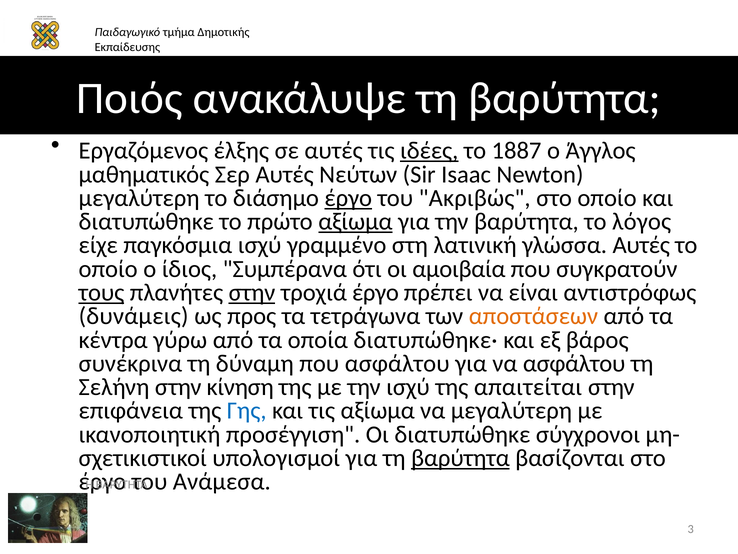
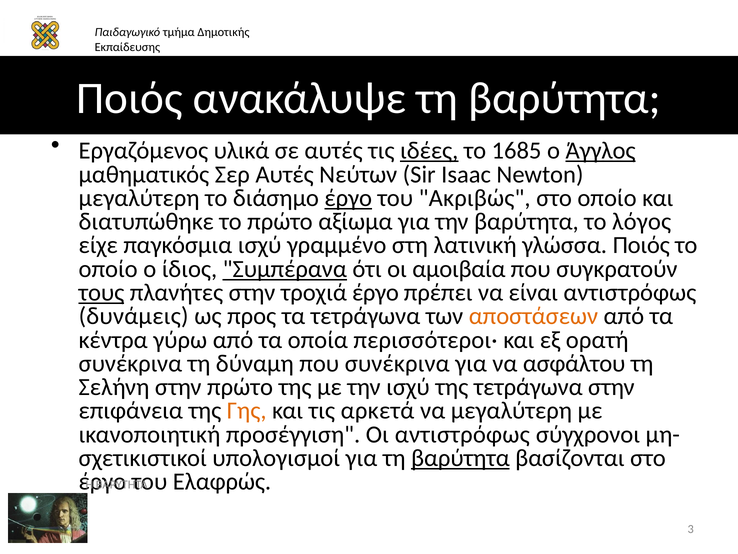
έλξης: έλξης -> υλικά (242, 151)
1887: 1887 -> 1685 (517, 151)
Άγγλος underline: none -> present (601, 151)
αξίωμα underline: present -> none (355, 222)
γλώσσα Αυτές: Αυτές -> Ποιός (641, 245)
Συμπέρανα underline: none -> present (285, 269)
στην underline: present -> none (252, 292)
διατυπώθηκε·: διατυπώθηκε· -> περισσότεροι· (425, 340)
βάρος: βάρος -> ορατή (597, 340)
που ασφάλτου: ασφάλτου -> συνέκρινα (397, 363)
στην κίνηση: κίνηση -> πρώτο (240, 387)
της απαιτείται: απαιτείται -> τετράγωνα (528, 387)
Γης colour: blue -> orange (247, 410)
τις αξίωμα: αξίωμα -> αρκετά (378, 410)
Οι διατυπώθηκε: διατυπώθηκε -> αντιστρόφως (462, 434)
Ανάμεσα: Ανάμεσα -> Ελαφρώς (222, 481)
